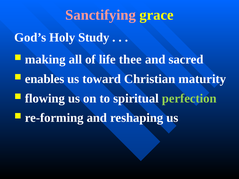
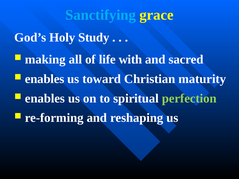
Sanctifying colour: pink -> light blue (101, 15)
thee: thee -> with (130, 60)
flowing: flowing -> enables (45, 99)
